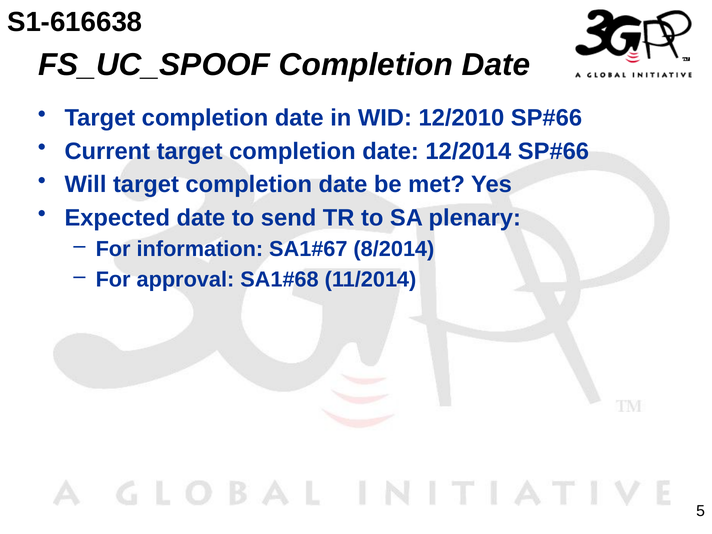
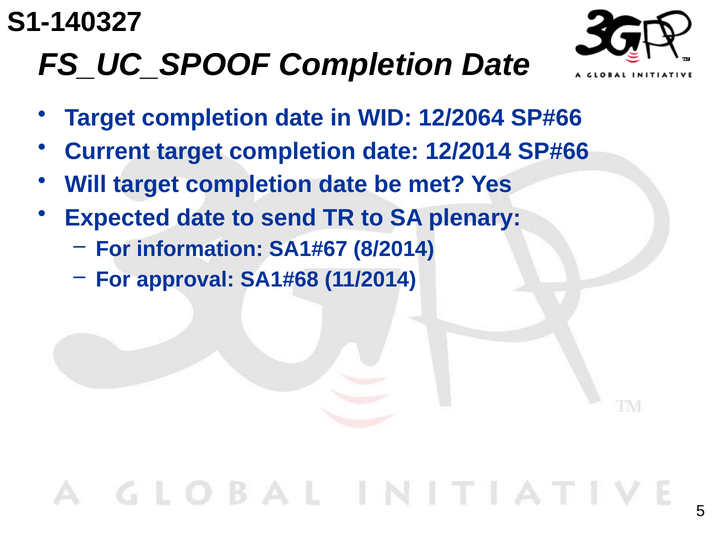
S1-616638: S1-616638 -> S1-140327 (75, 22)
12/2010: 12/2010 -> 12/2064 (461, 118)
